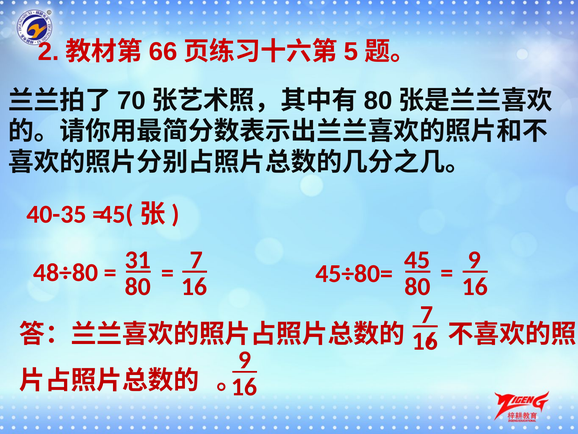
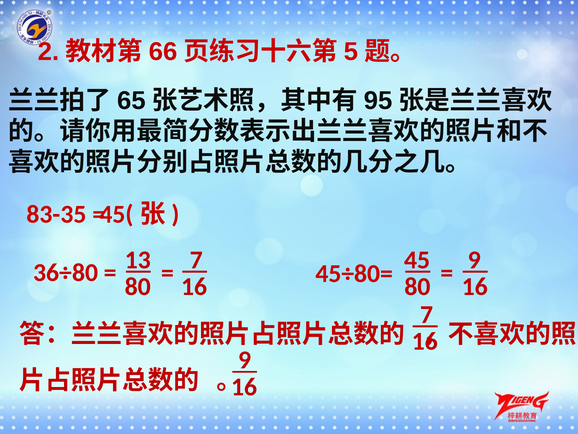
70: 70 -> 65 (131, 100)
80: 80 -> 95 (378, 100)
40-35: 40-35 -> 83-35 (57, 214)
48÷80: 48÷80 -> 36÷80 (66, 272)
31: 31 -> 13 (138, 260)
